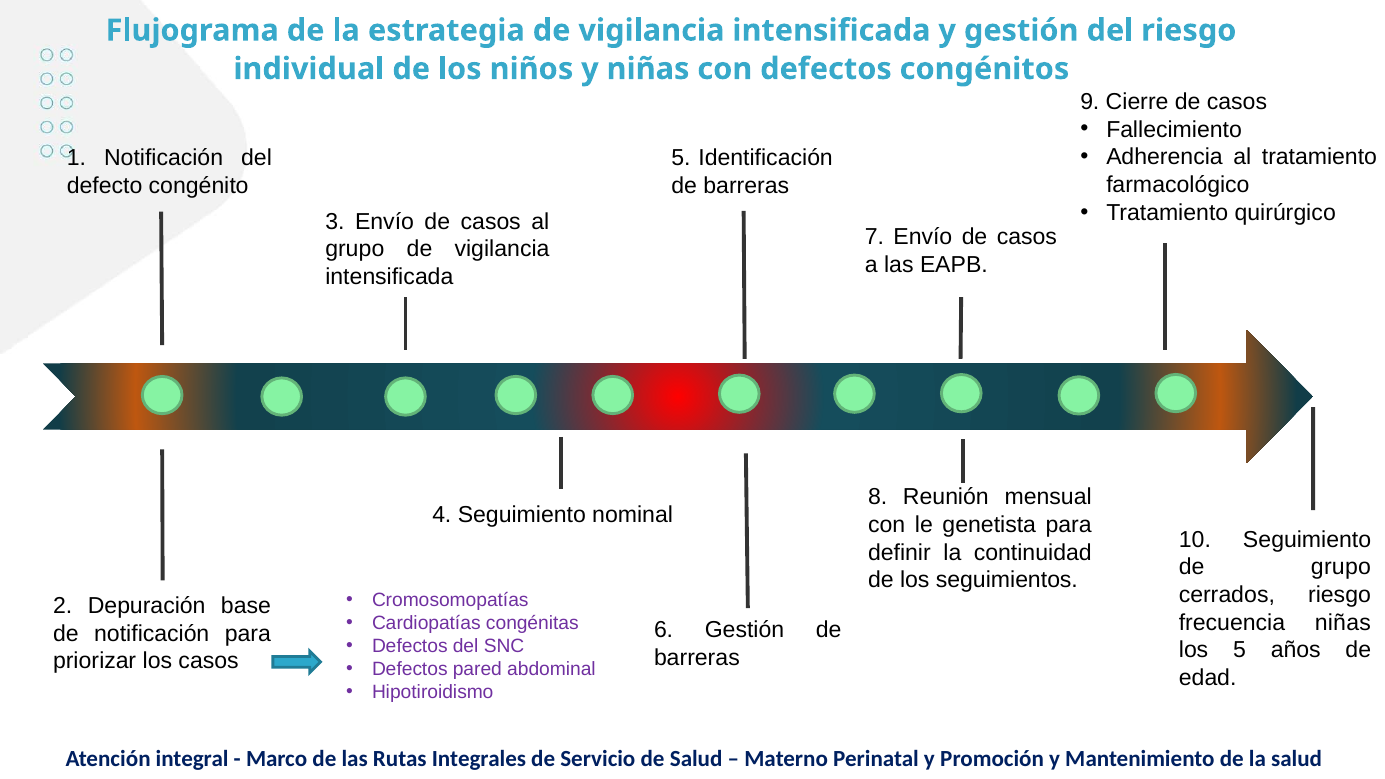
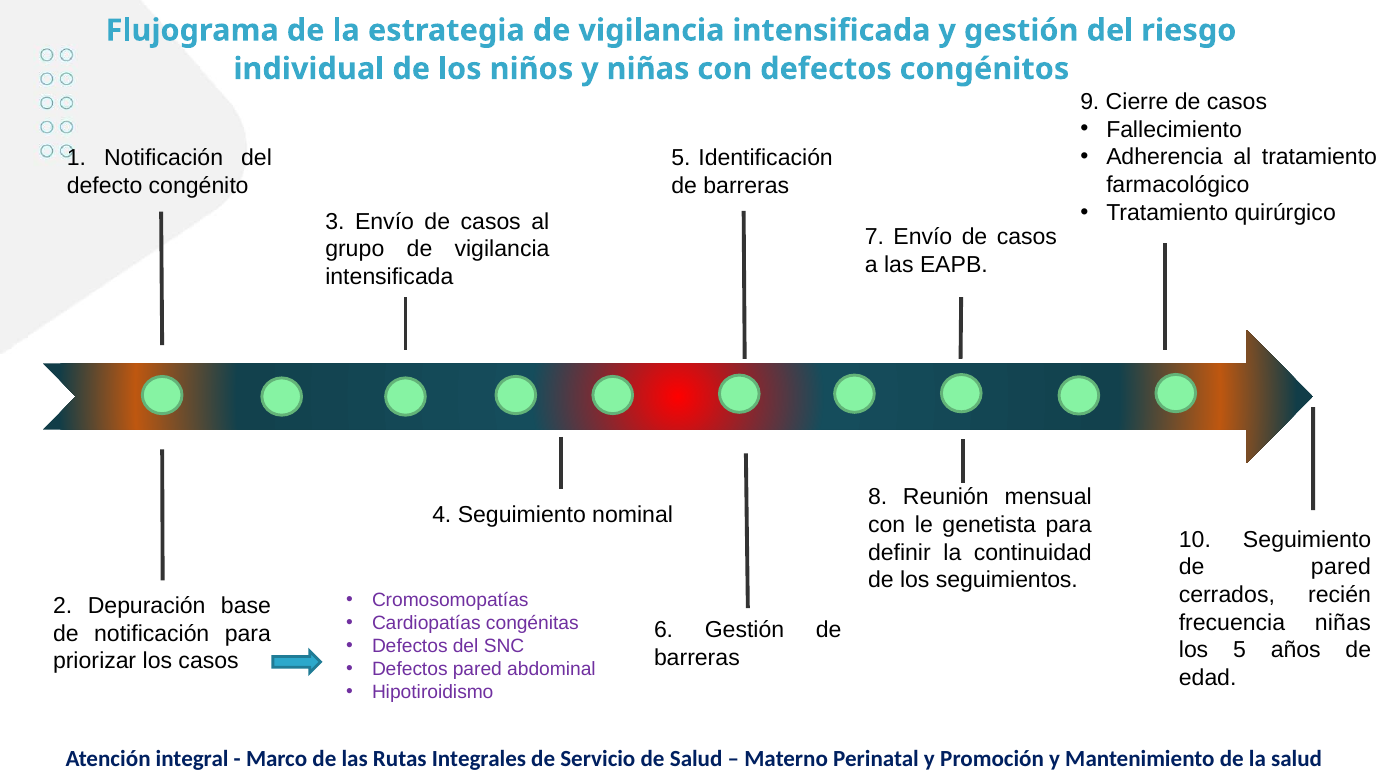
grupo: grupo -> pared (1341, 567)
riesgo: riesgo -> recién (1340, 595)
